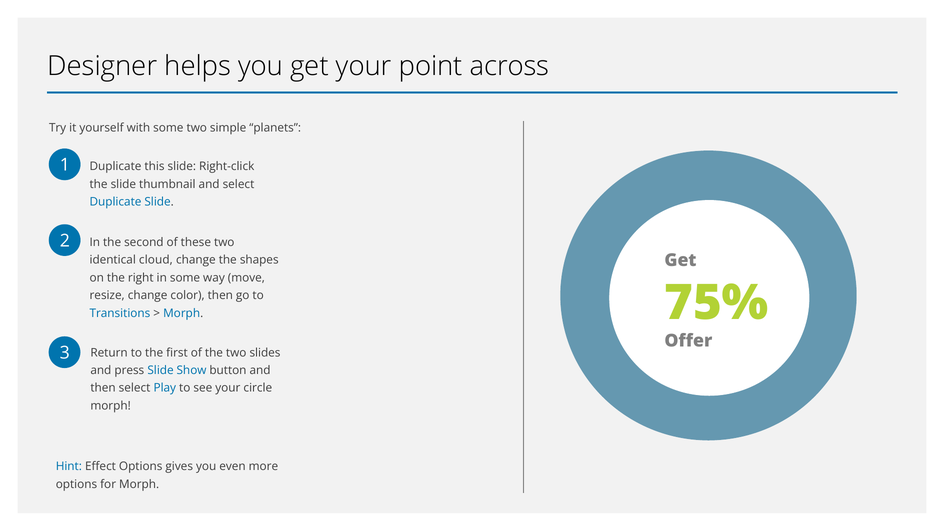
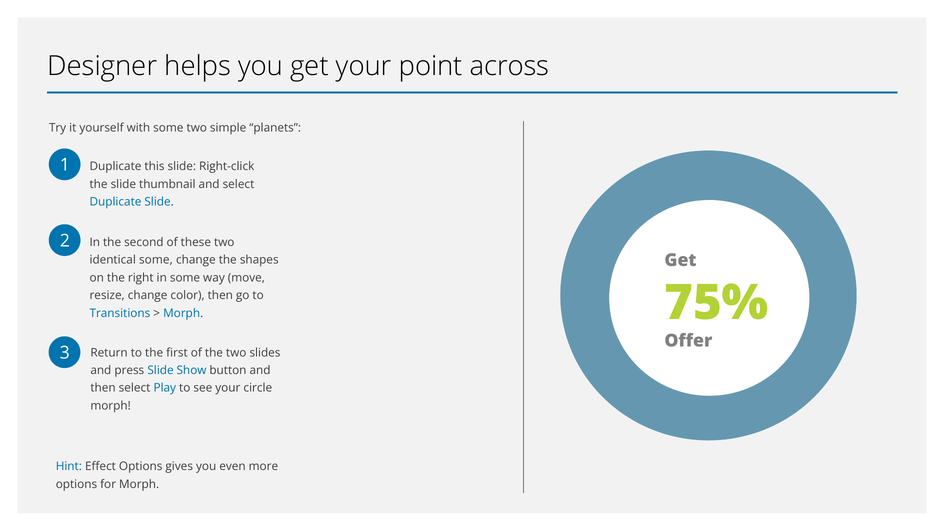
identical cloud: cloud -> some (156, 260)
